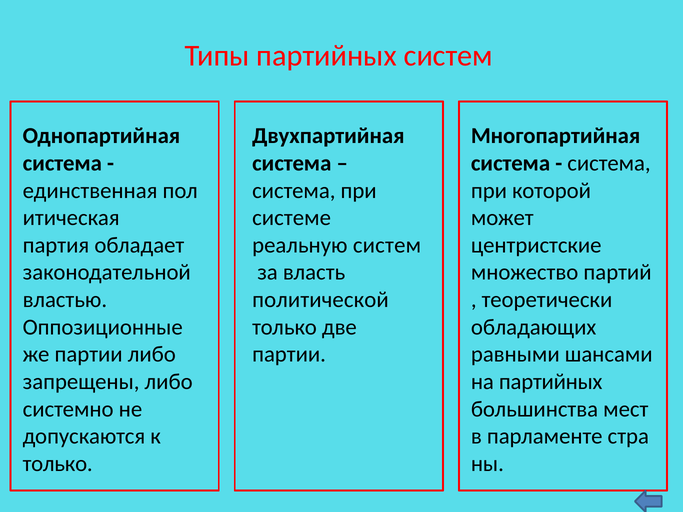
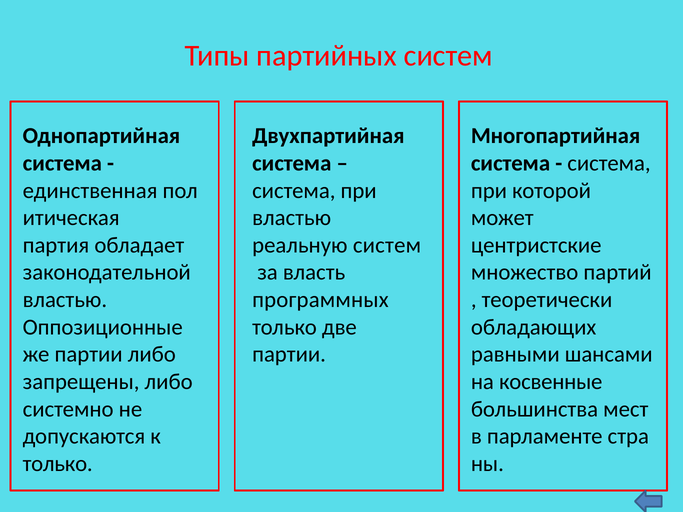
системе: системе -> властью (292, 218)
политической: политической -> программных (320, 300)
на партийных: партийных -> косвенные (551, 382)
